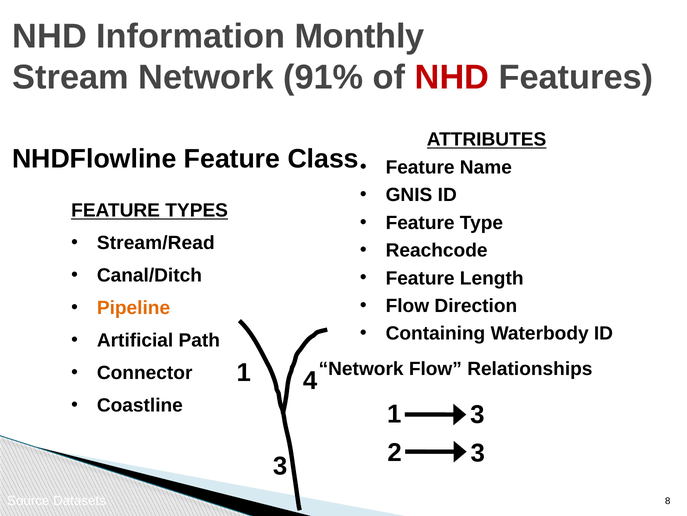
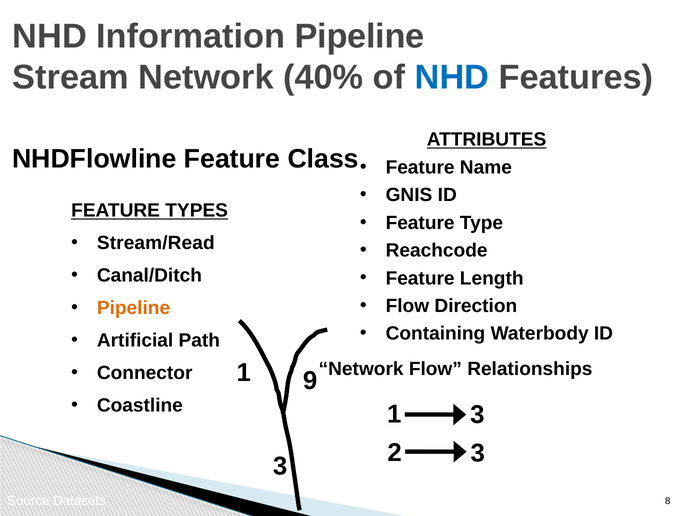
Information Monthly: Monthly -> Pipeline (360, 36)
91%: 91% -> 40% (323, 77)
NHD colour: red -> blue (452, 77)
4: 4 -> 9 (310, 380)
